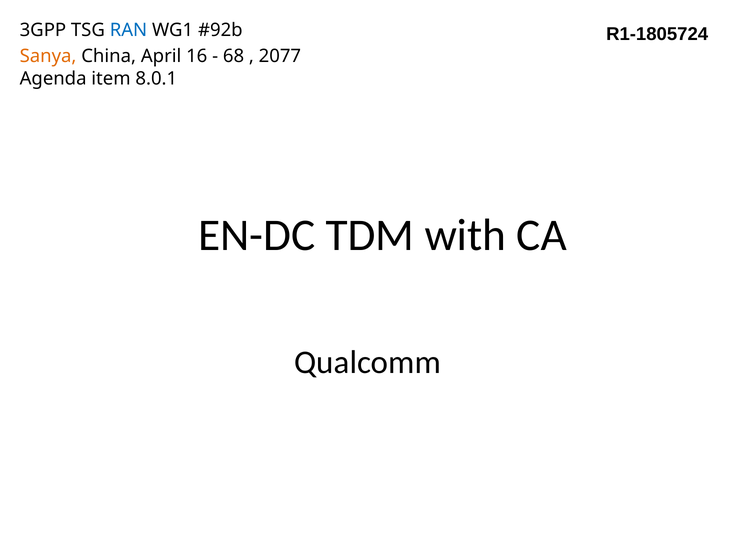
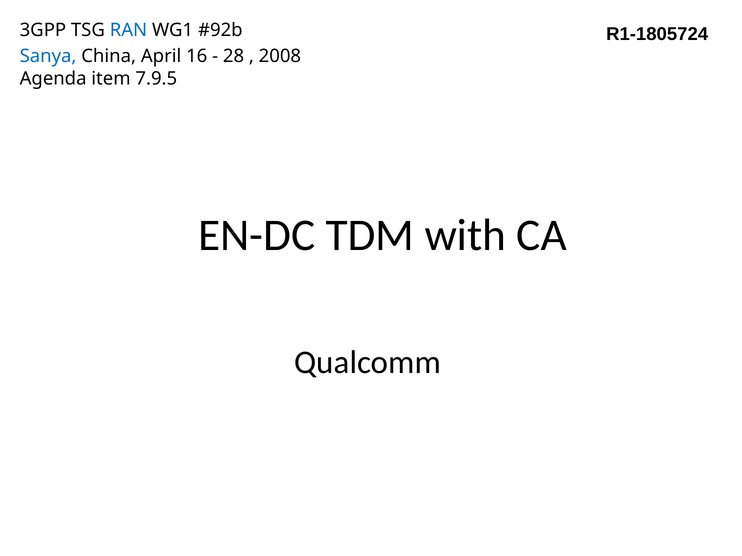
Sanya colour: orange -> blue (48, 56)
68: 68 -> 28 (234, 56)
2077: 2077 -> 2008 (280, 56)
8.0.1: 8.0.1 -> 7.9.5 (156, 78)
